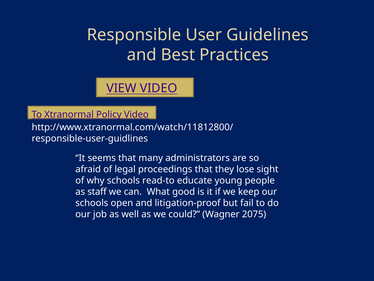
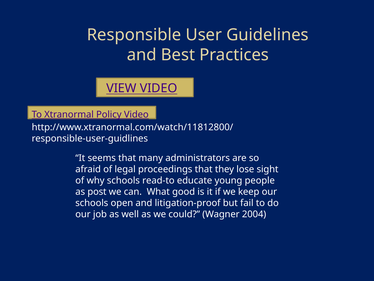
staff: staff -> post (97, 191)
2075: 2075 -> 2004 (254, 214)
